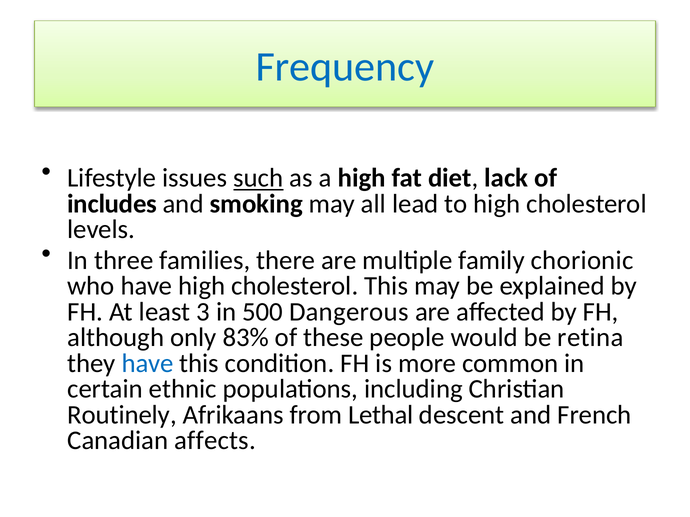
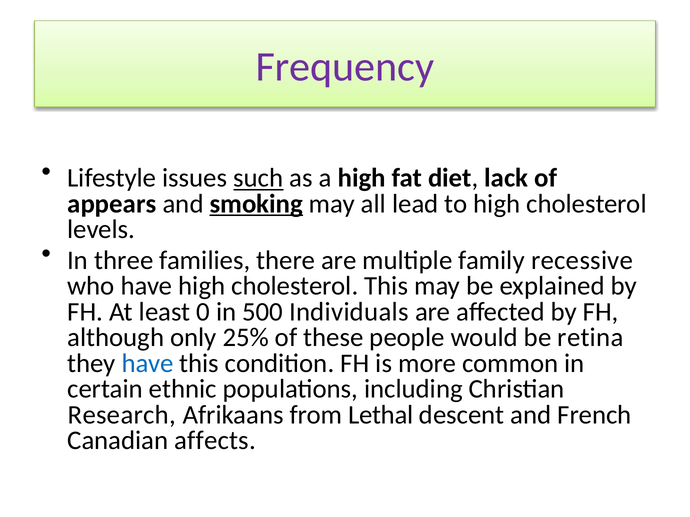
Frequency colour: blue -> purple (345, 67)
includes: includes -> appears (112, 204)
smoking underline: none -> present (256, 204)
chorionic: chorionic -> recessive (582, 260)
3: 3 -> 0 (203, 312)
Dangerous: Dangerous -> Individuals (349, 312)
83%: 83% -> 25% (246, 338)
Routinely: Routinely -> Research (122, 415)
